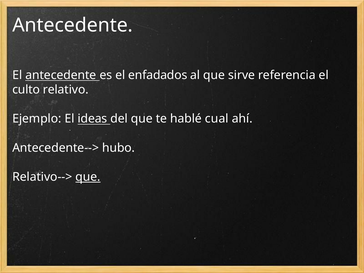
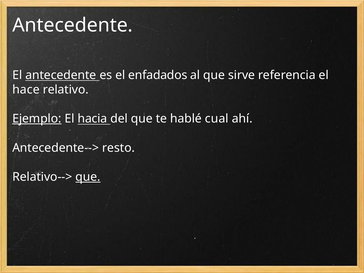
culto: culto -> hace (26, 90)
Ejemplo underline: none -> present (37, 119)
ideas: ideas -> hacia (92, 119)
hubo: hubo -> resto (119, 148)
